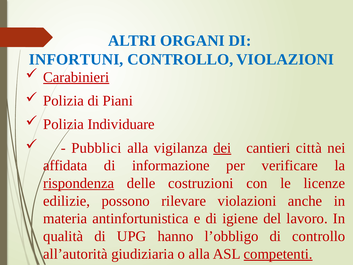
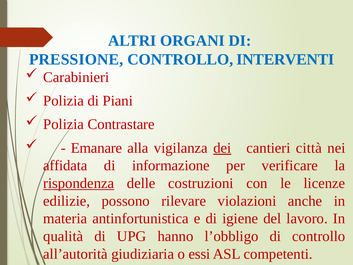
INFORTUNI: INFORTUNI -> PRESSIONE (76, 59)
CONTROLLO VIOLAZIONI: VIOLAZIONI -> INTERVENTI (285, 59)
Carabinieri underline: present -> none (76, 77)
Individuare: Individuare -> Contrastare (121, 124)
Pubblici: Pubblici -> Emanare (97, 148)
o alla: alla -> essi (199, 254)
competenti underline: present -> none (278, 254)
